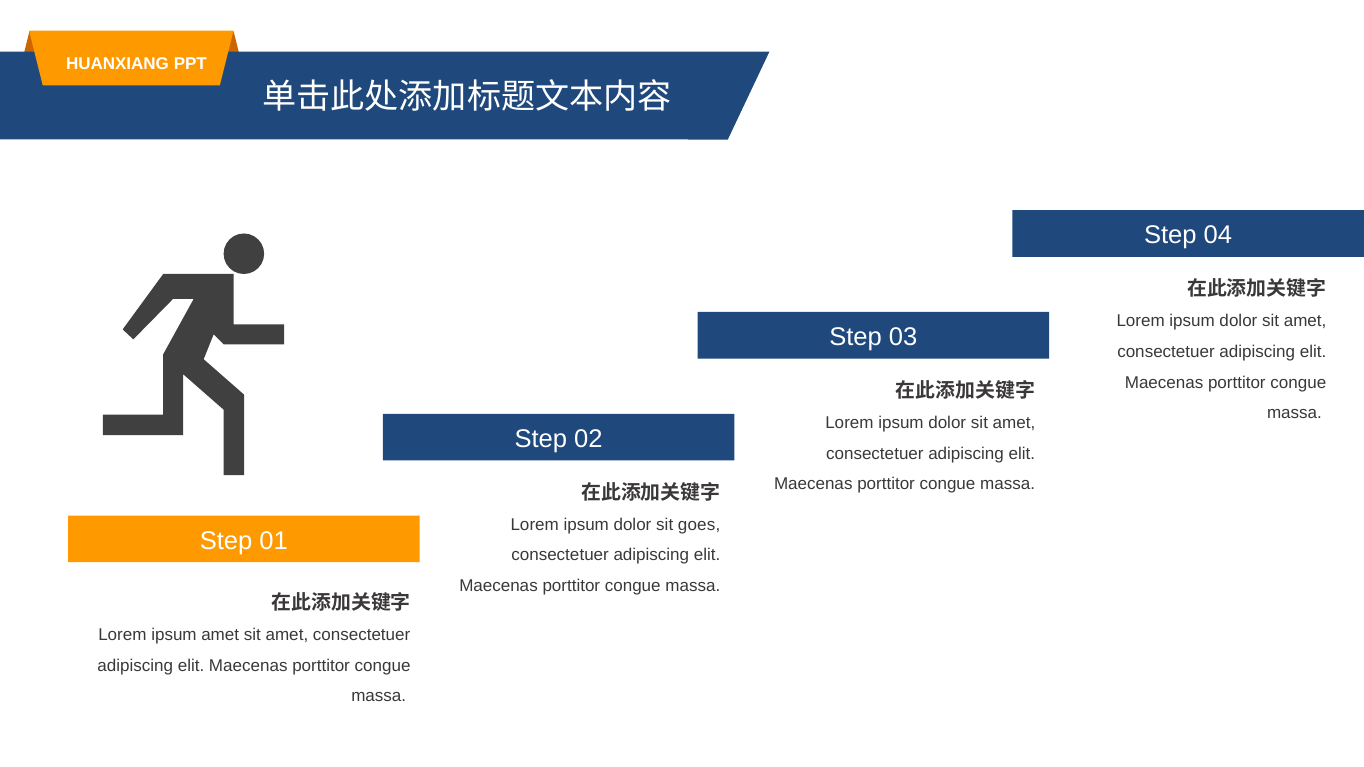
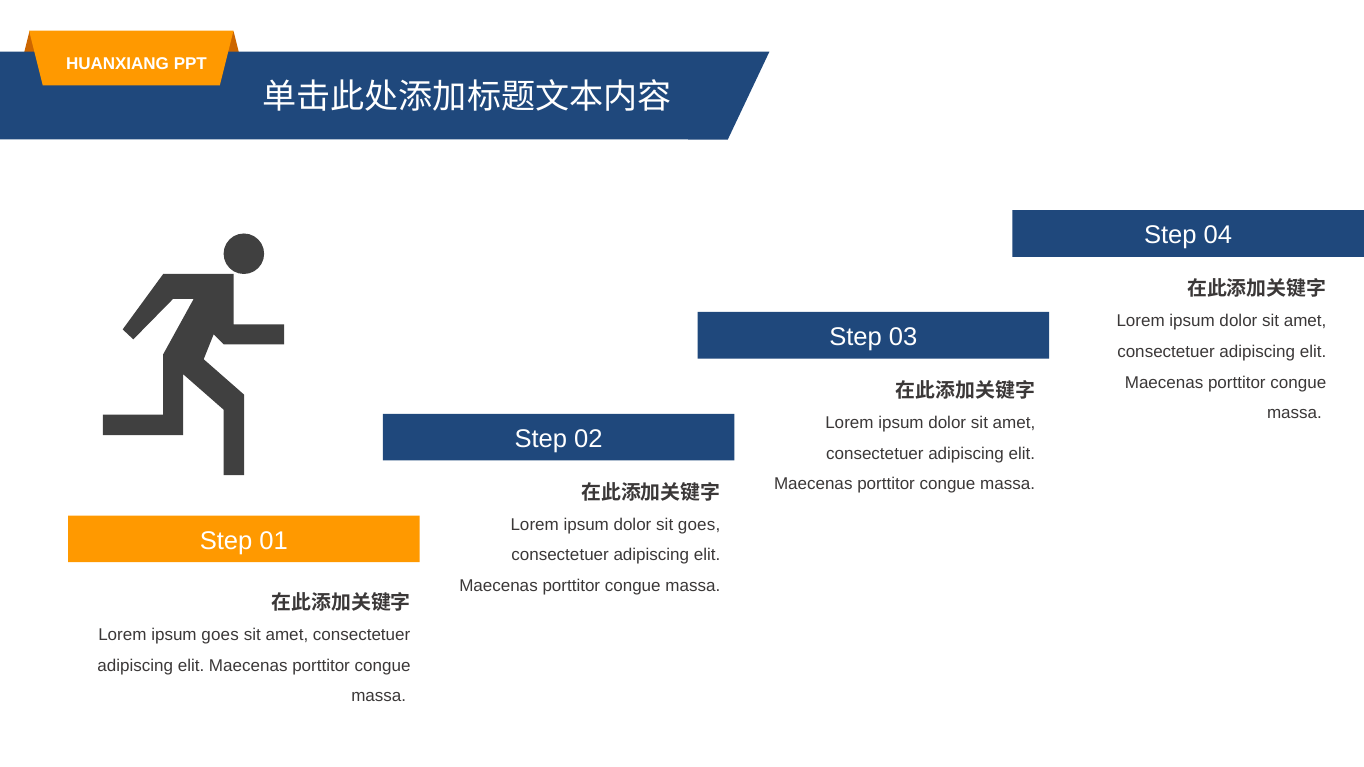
ipsum amet: amet -> goes (220, 635)
